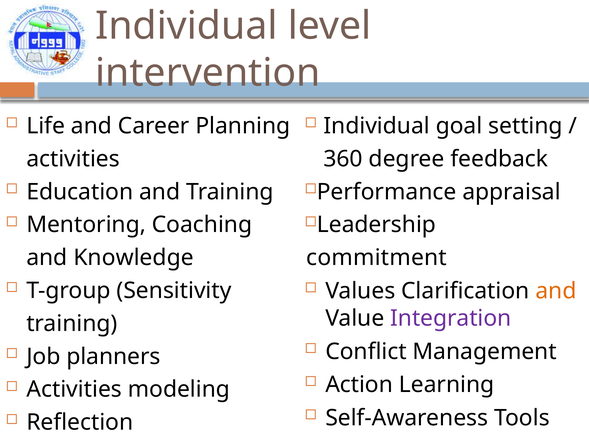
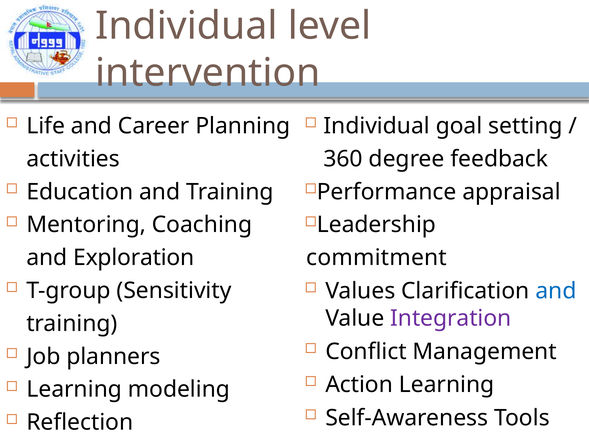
Knowledge: Knowledge -> Exploration (134, 258)
and colour: orange -> blue (556, 291)
Activities: Activities -> Learning (74, 390)
